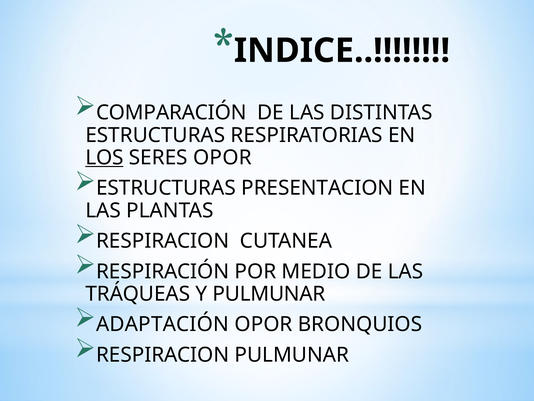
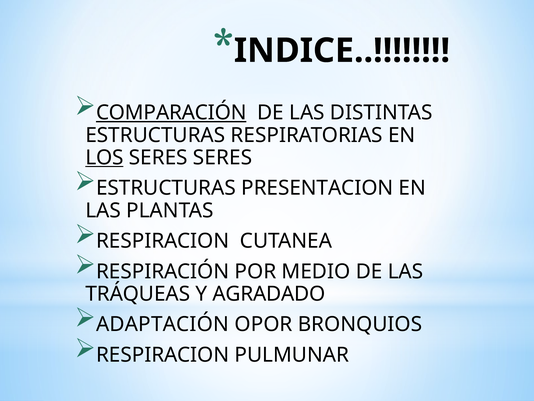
COMPARACIÓN underline: none -> present (171, 113)
SERES OPOR: OPOR -> SERES (223, 157)
Y PULMUNAR: PULMUNAR -> AGRADADO (269, 294)
